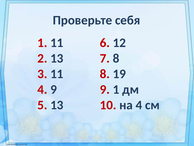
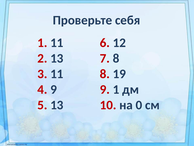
на 4: 4 -> 0 (139, 105)
